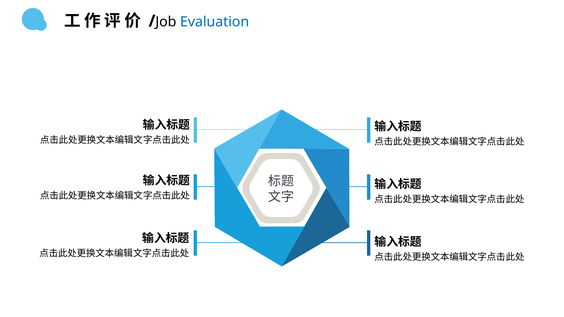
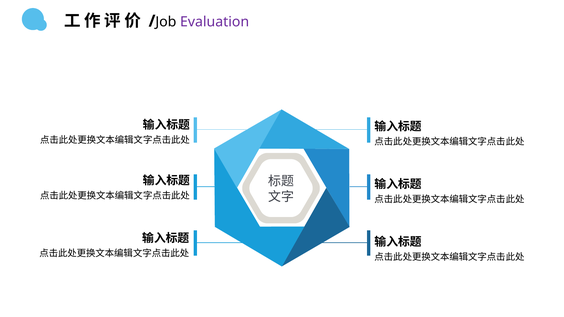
Evaluation colour: blue -> purple (215, 22)
